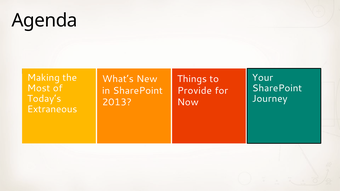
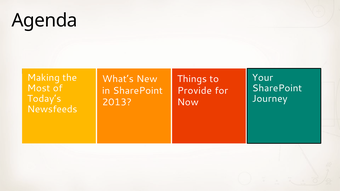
Extraneous: Extraneous -> Newsfeeds (52, 109)
